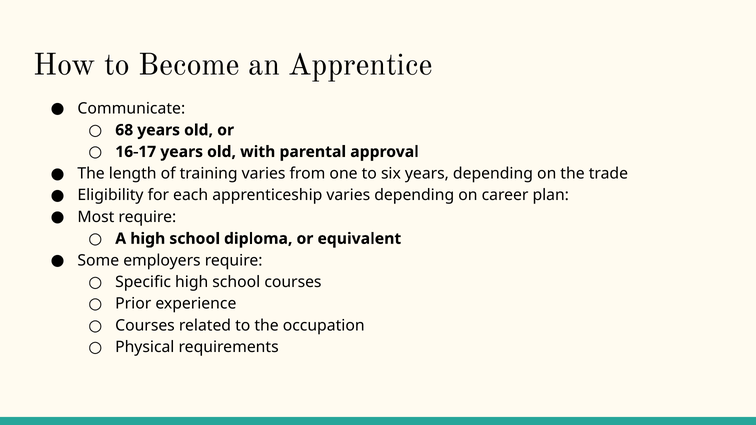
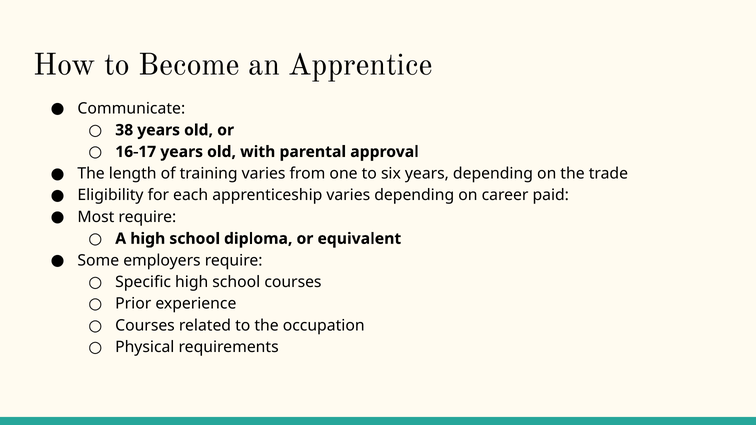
68: 68 -> 38 (124, 130)
plan: plan -> paid (551, 195)
